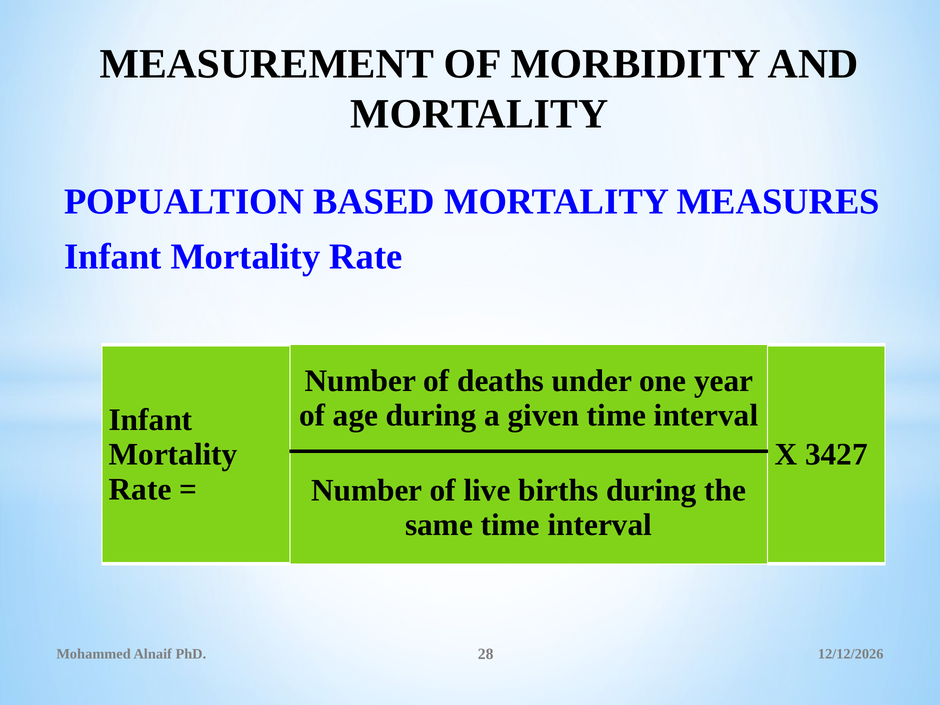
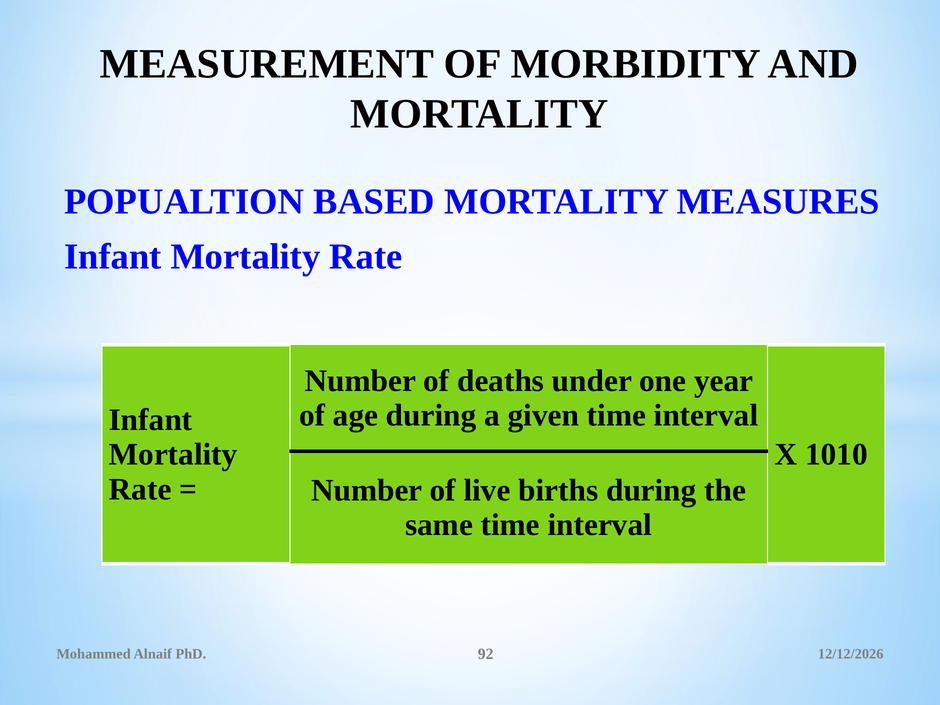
3427: 3427 -> 1010 (836, 455)
28: 28 -> 92 (486, 654)
